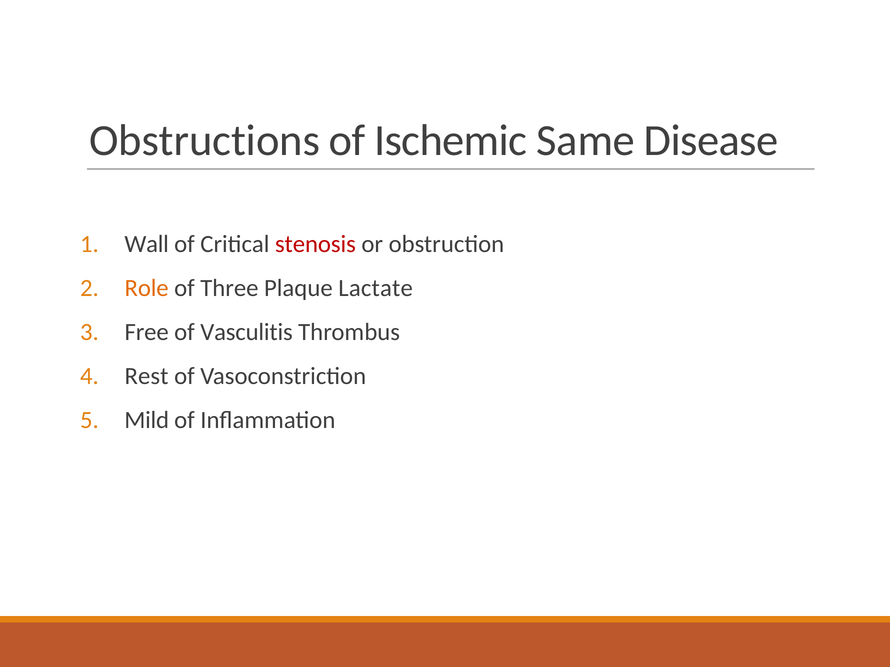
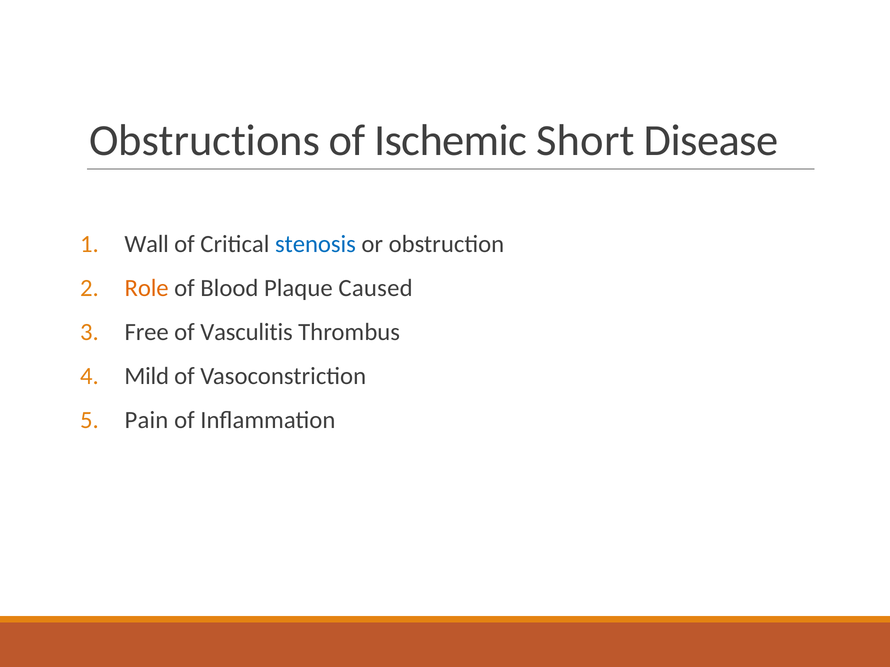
Same: Same -> Short (585, 141)
stenosis colour: red -> blue (315, 244)
Three: Three -> Blood (229, 288)
Lactate: Lactate -> Caused (376, 288)
Rest: Rest -> Mild (147, 376)
Mild: Mild -> Pain (146, 421)
